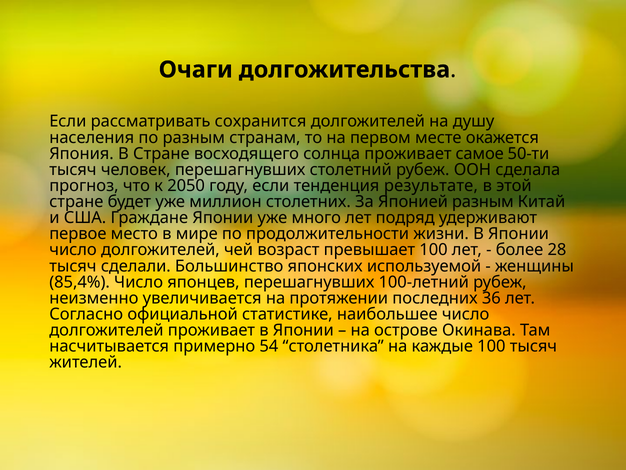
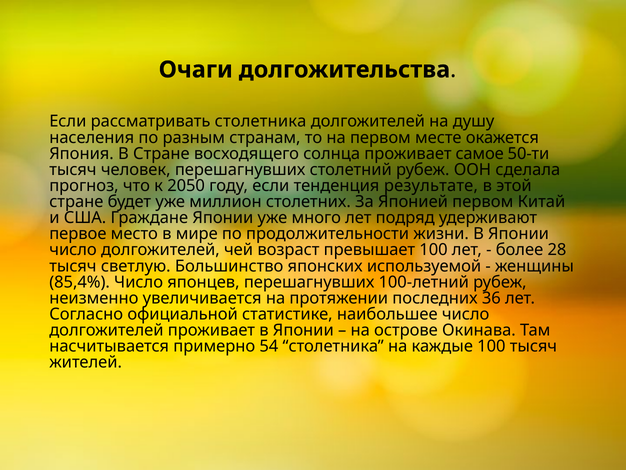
рассматривать сохранится: сохранится -> столетника (261, 121)
Японией разным: разным -> первом (483, 202)
сделали: сделали -> светлую (136, 266)
